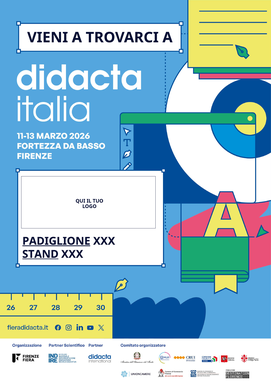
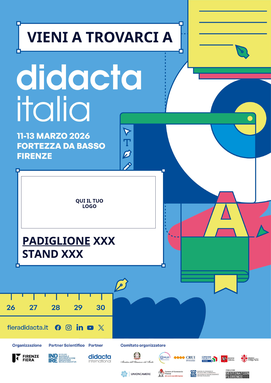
STAND underline: present -> none (40, 255)
